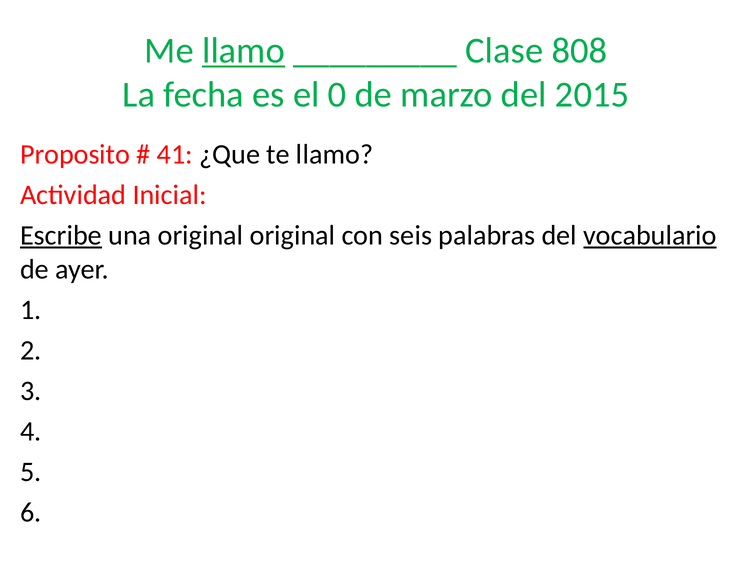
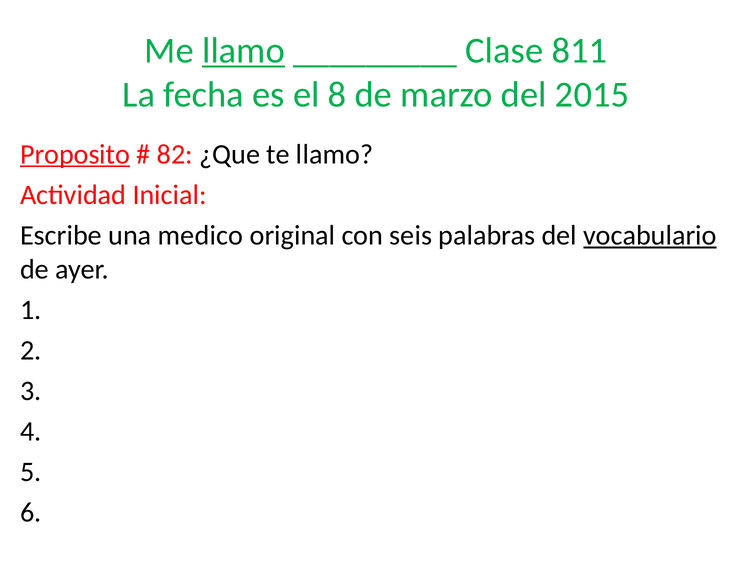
808: 808 -> 811 (579, 51)
0: 0 -> 8 (337, 95)
Proposito underline: none -> present (75, 154)
41: 41 -> 82 (175, 154)
Escribe underline: present -> none (61, 235)
una original: original -> medico (200, 235)
